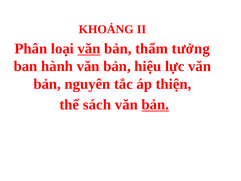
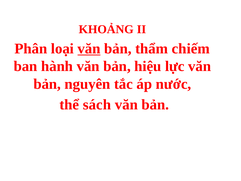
tưởng: tưởng -> chiếm (191, 49)
thiện: thiện -> nước (173, 84)
bản underline: present -> none (155, 105)
